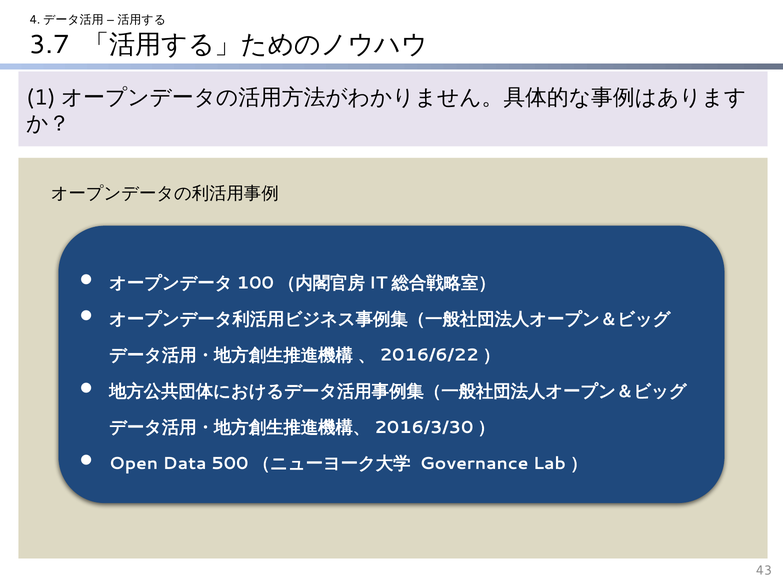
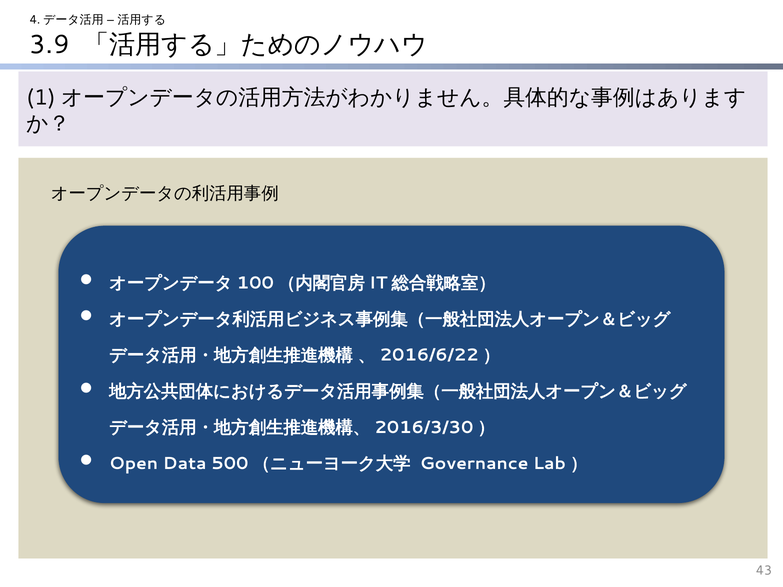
3.7: 3.7 -> 3.9 (50, 45)
